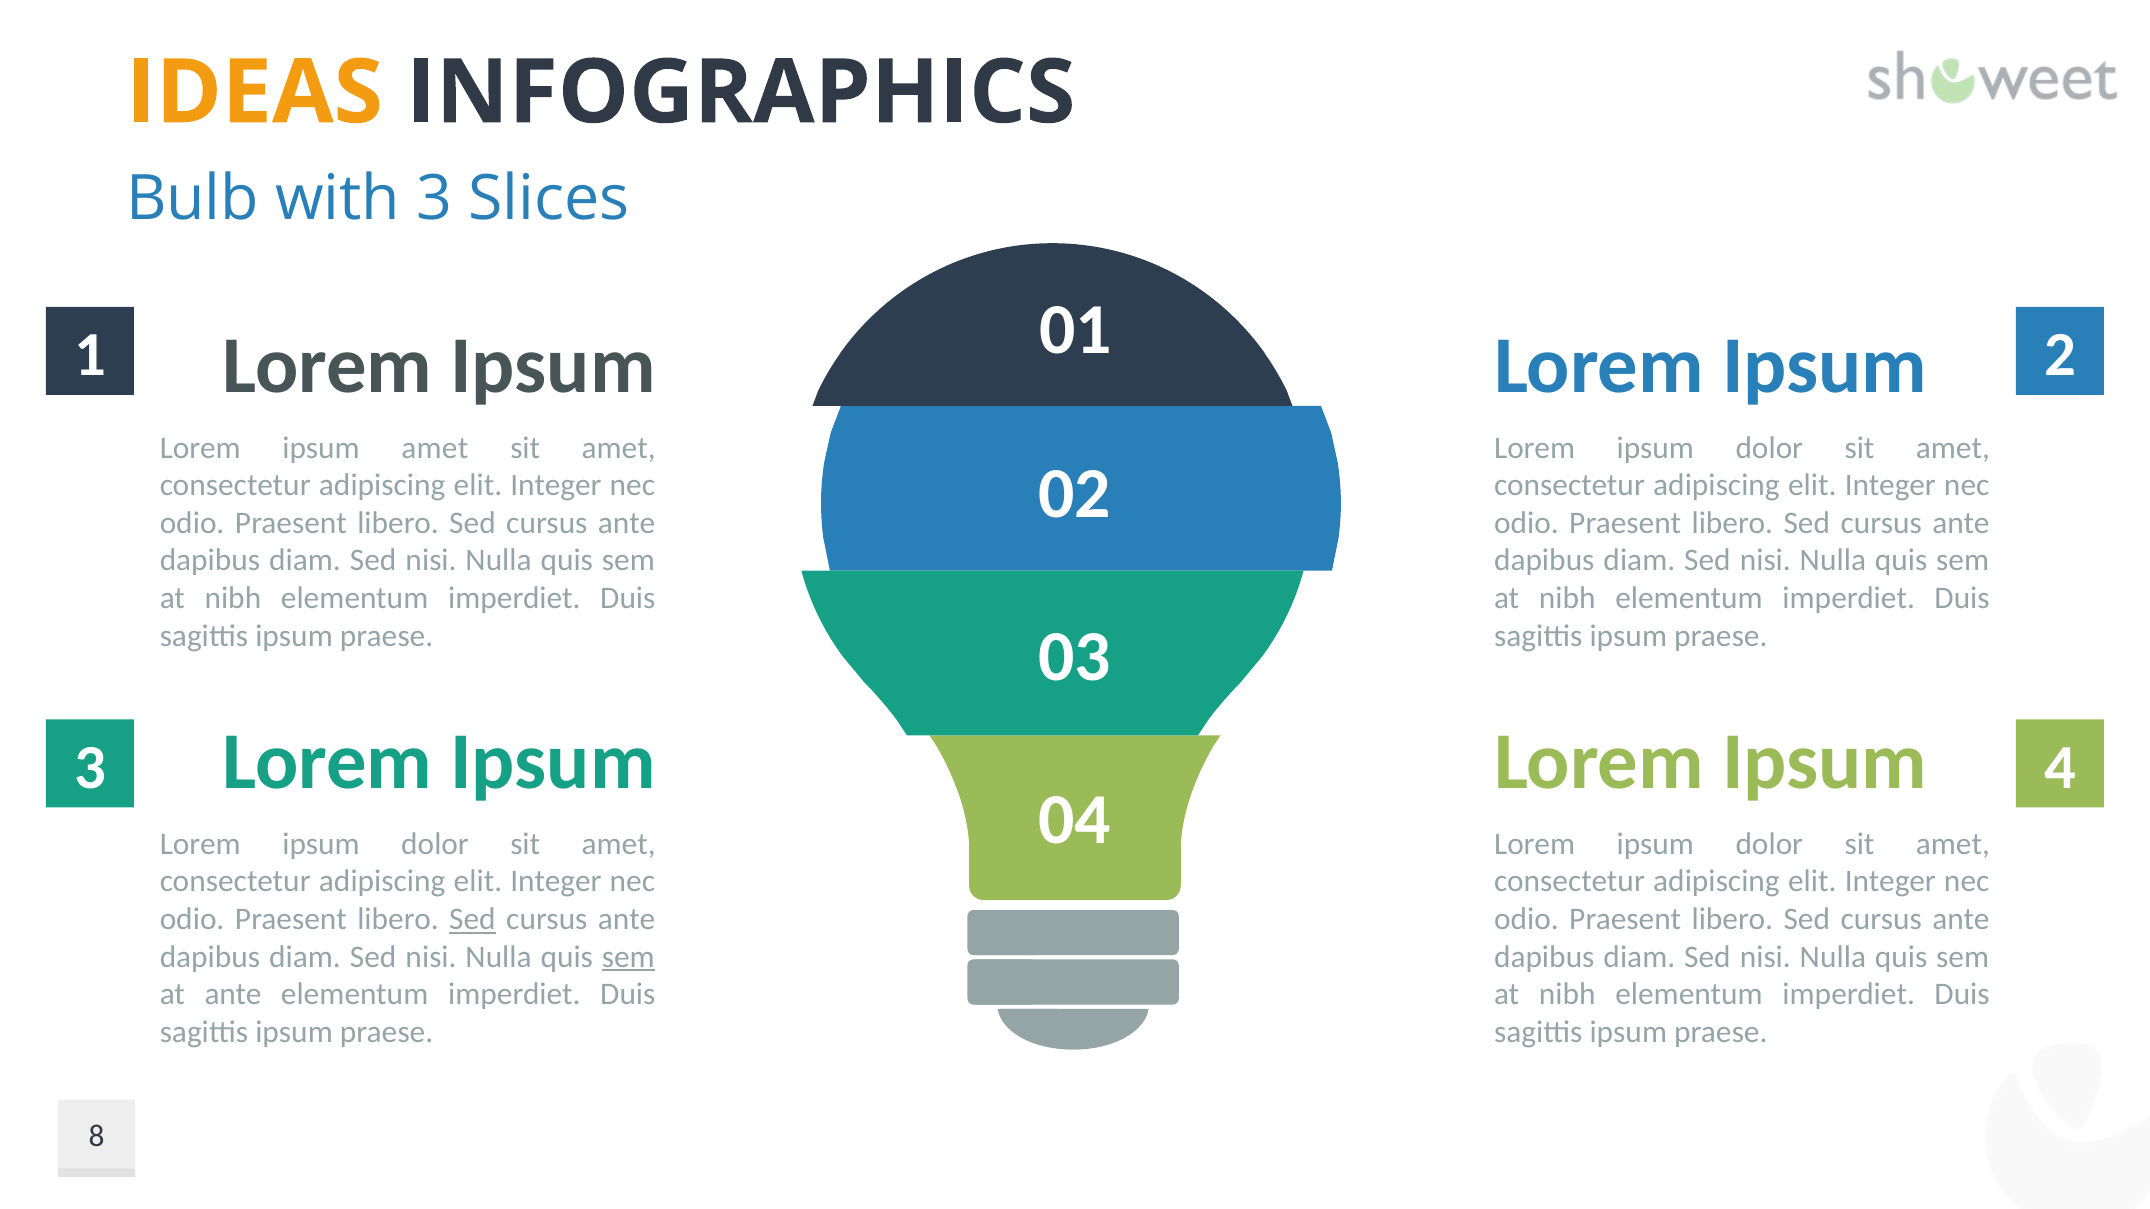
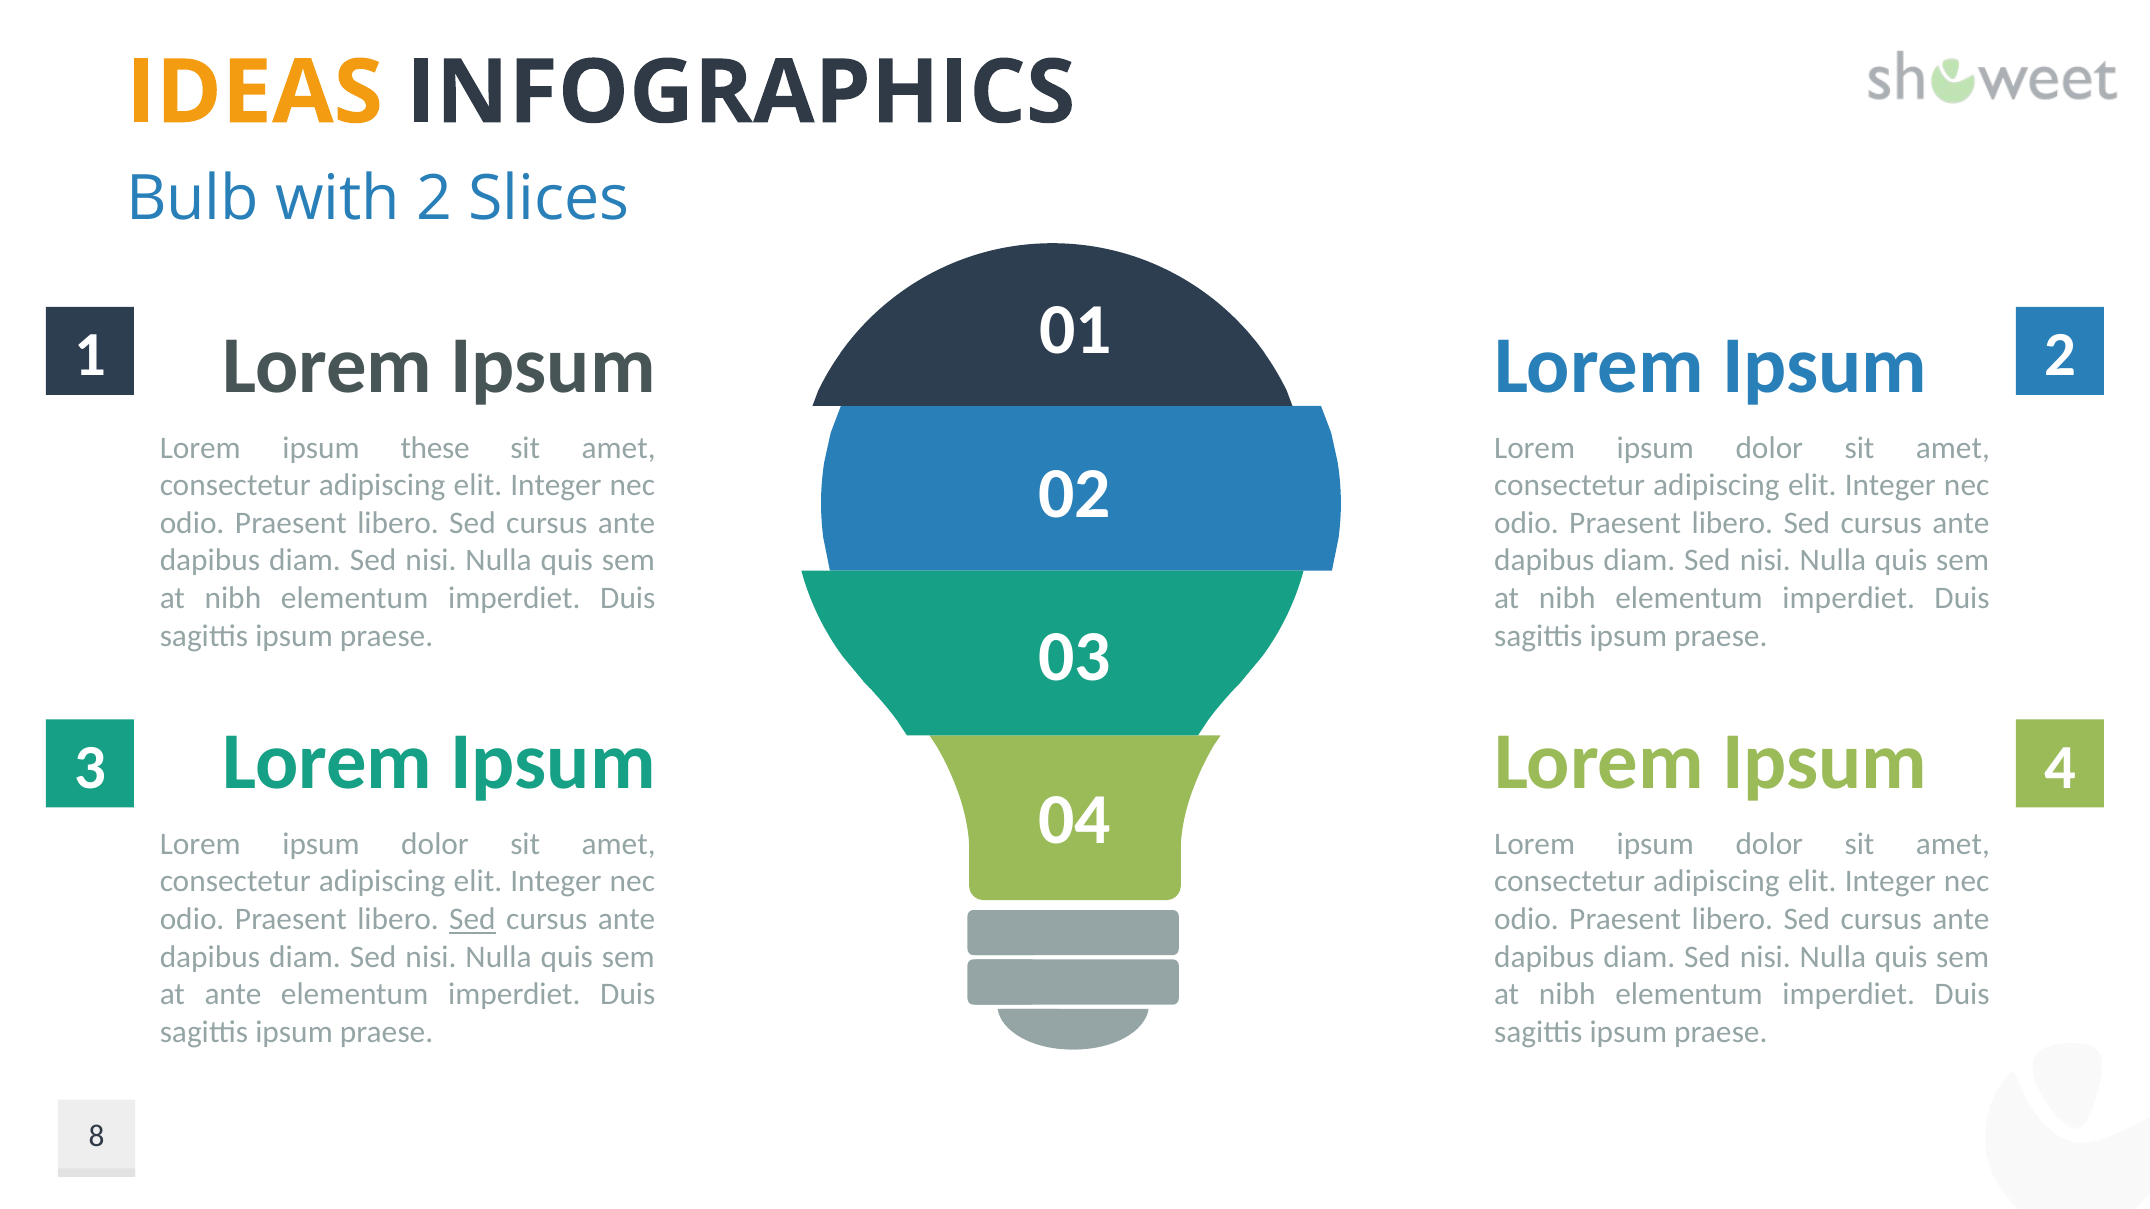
with 3: 3 -> 2 (434, 199)
ipsum amet: amet -> these (435, 448)
sem underline: present -> none (628, 957)
